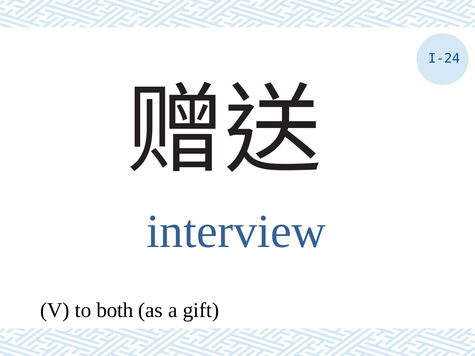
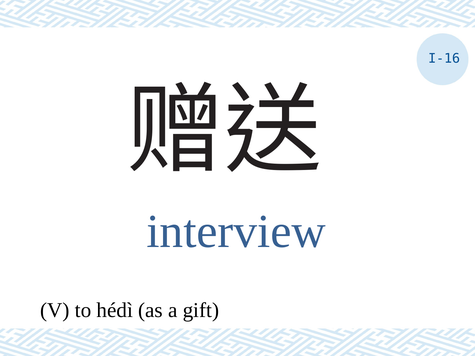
I-24: I-24 -> I-16 (444, 59)
both: both -> hédì (115, 311)
